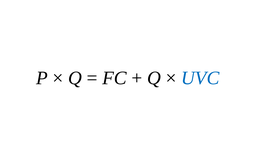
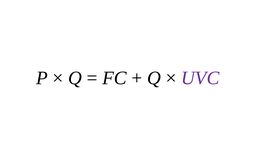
UVC colour: blue -> purple (200, 78)
